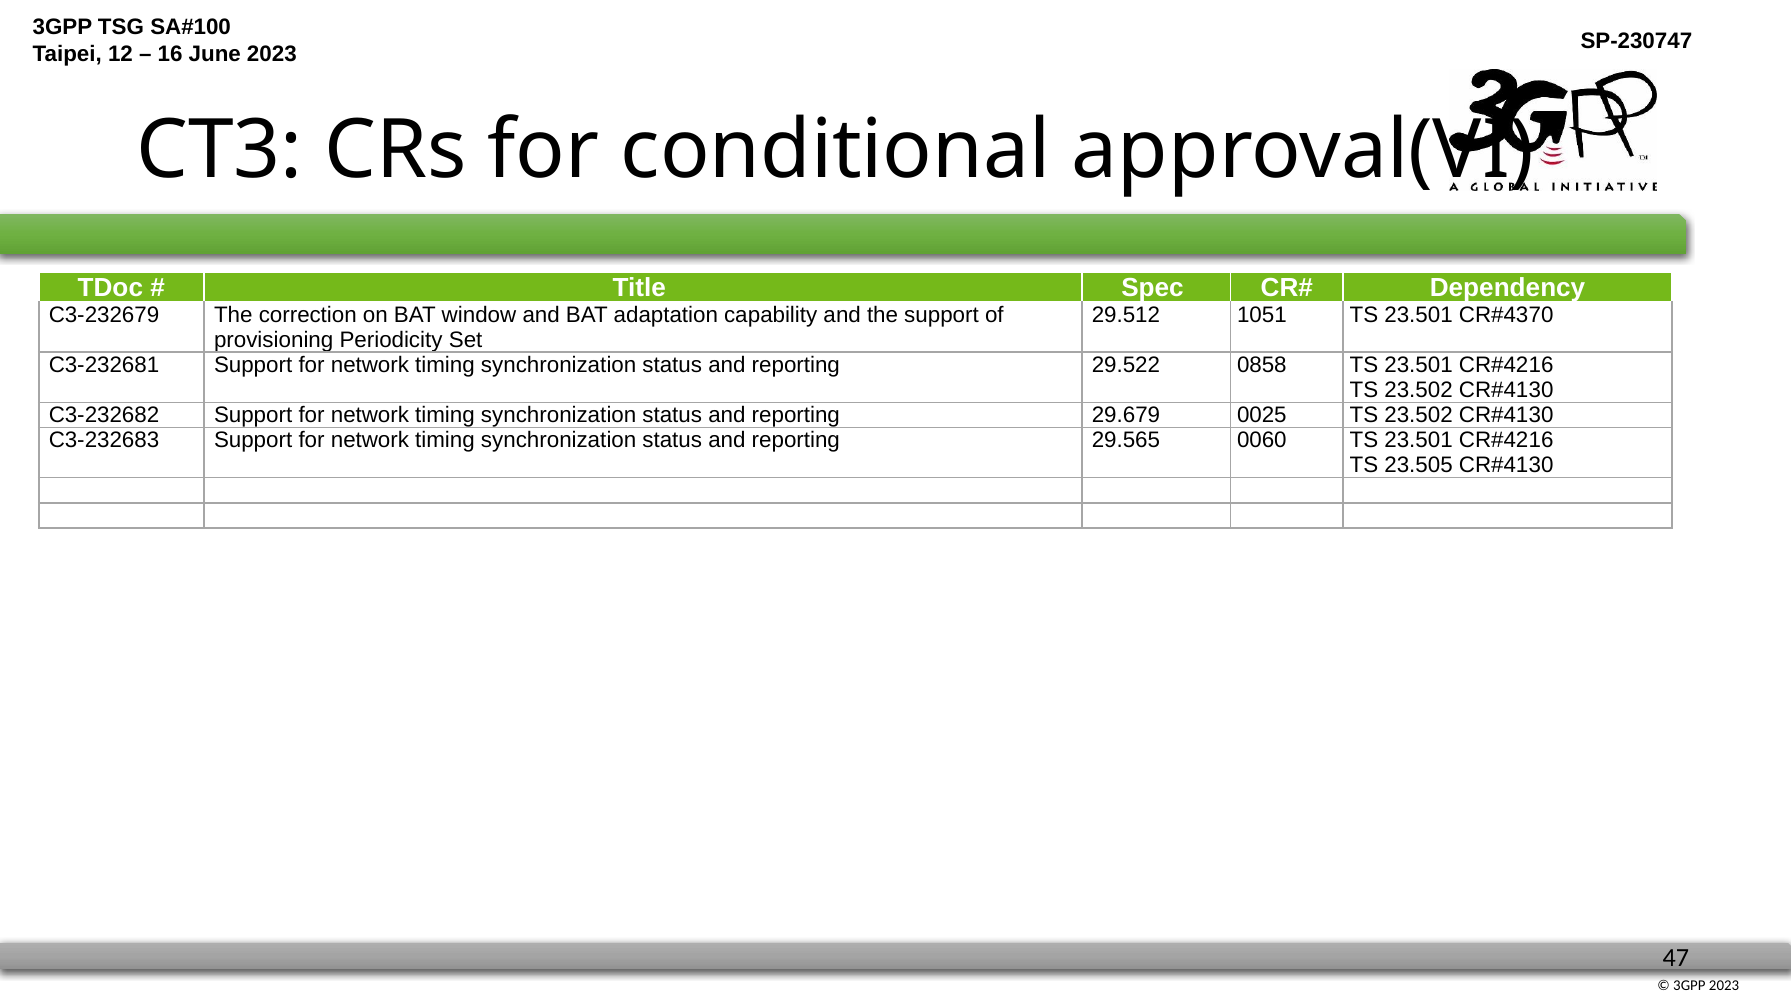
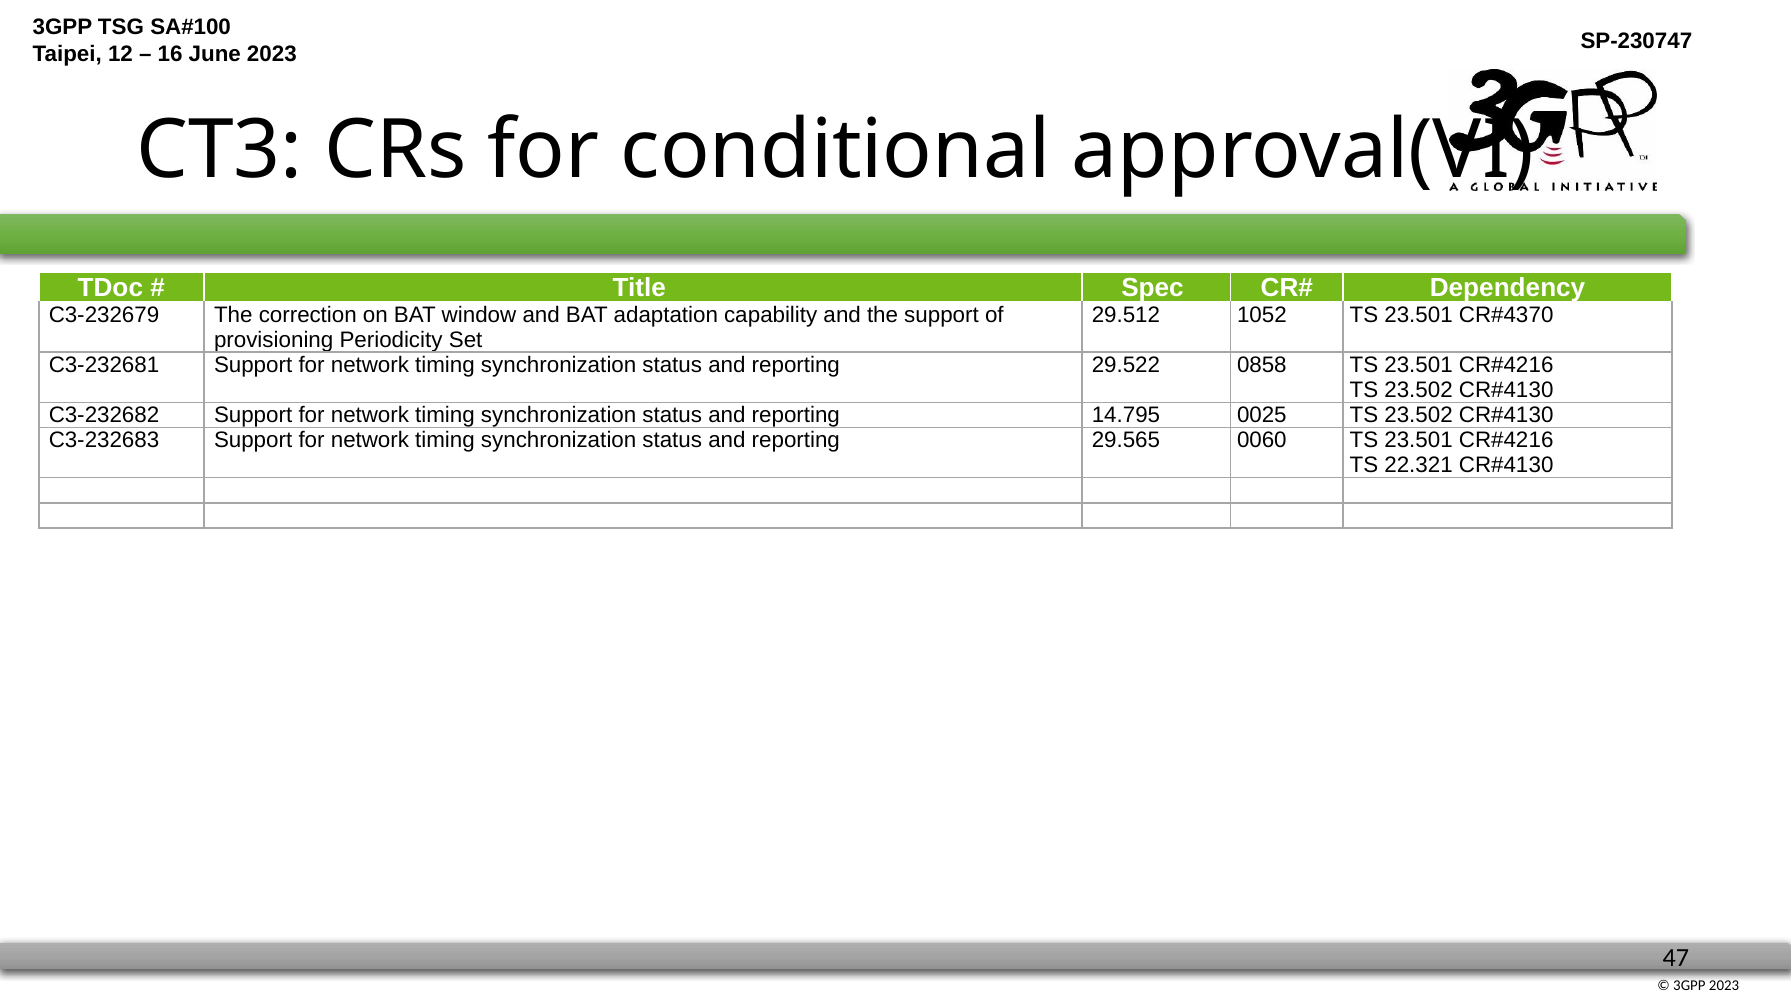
1051: 1051 -> 1052 (1262, 315)
29.679: 29.679 -> 14.795 (1126, 415)
23.505: 23.505 -> 22.321 (1419, 465)
